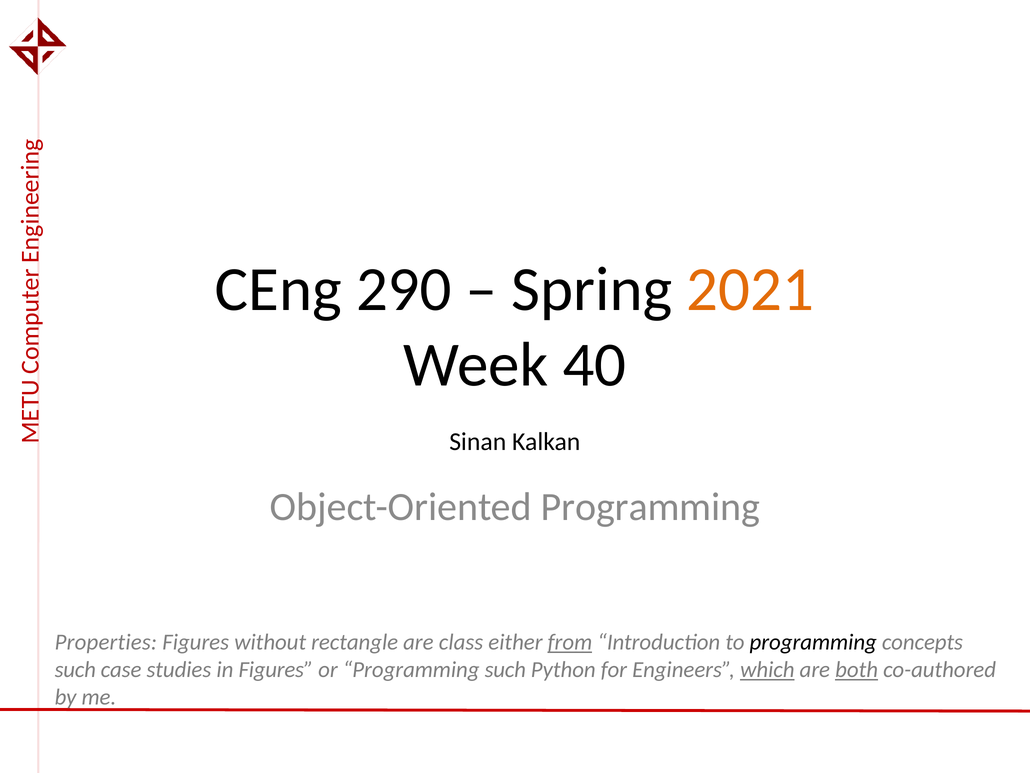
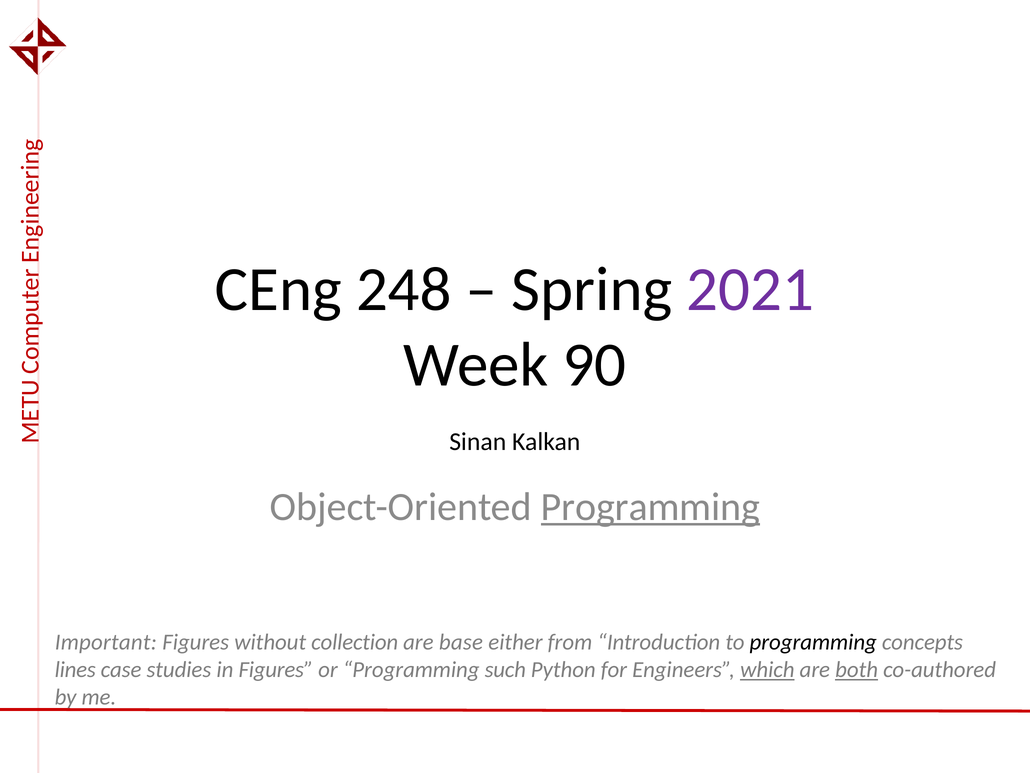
290: 290 -> 248 (404, 289)
2021 colour: orange -> purple (750, 289)
40: 40 -> 90 (594, 365)
Programming underline: none -> present (650, 507)
Properties: Properties -> Important (106, 642)
rectangle: rectangle -> collection (355, 642)
class: class -> base (461, 642)
from underline: present -> none (570, 642)
such: such -> lines (75, 669)
